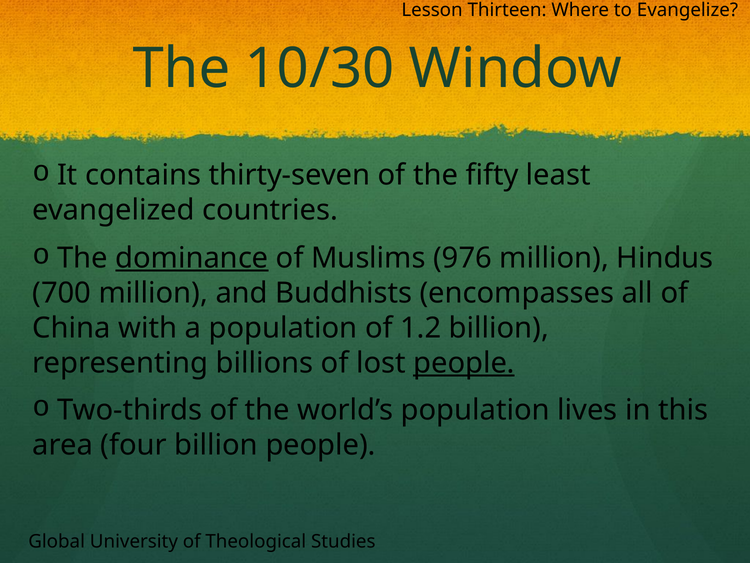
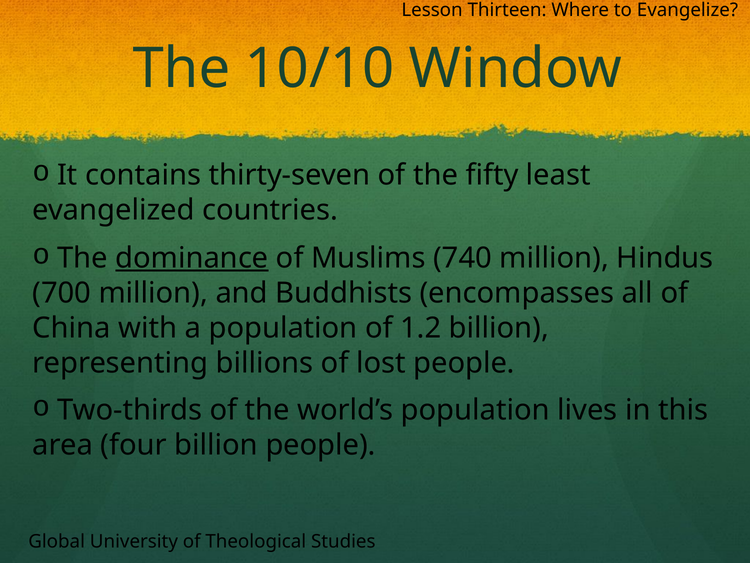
10/30: 10/30 -> 10/10 (320, 69)
976: 976 -> 740 (463, 258)
people underline: present -> none (464, 363)
